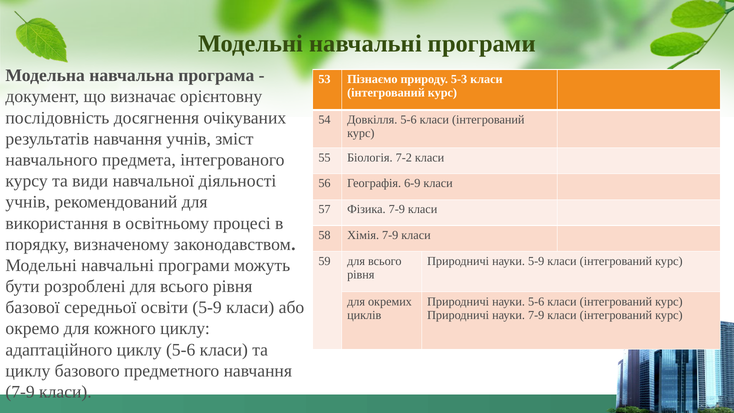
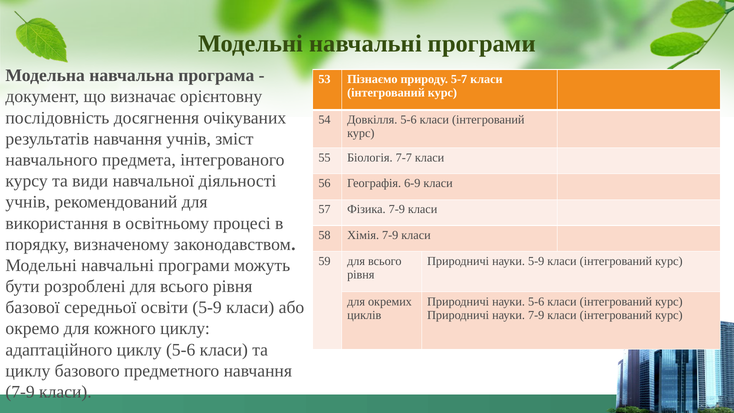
5-3: 5-3 -> 5-7 (459, 79)
7-2: 7-2 -> 7-7 (404, 157)
